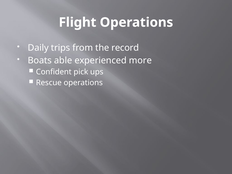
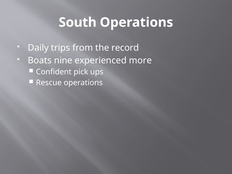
Flight: Flight -> South (78, 22)
able: able -> nine (63, 60)
